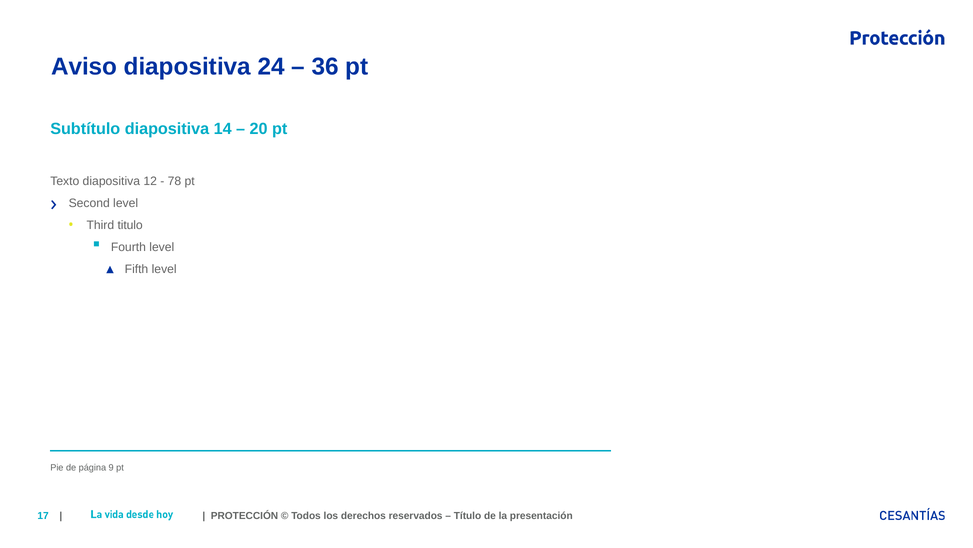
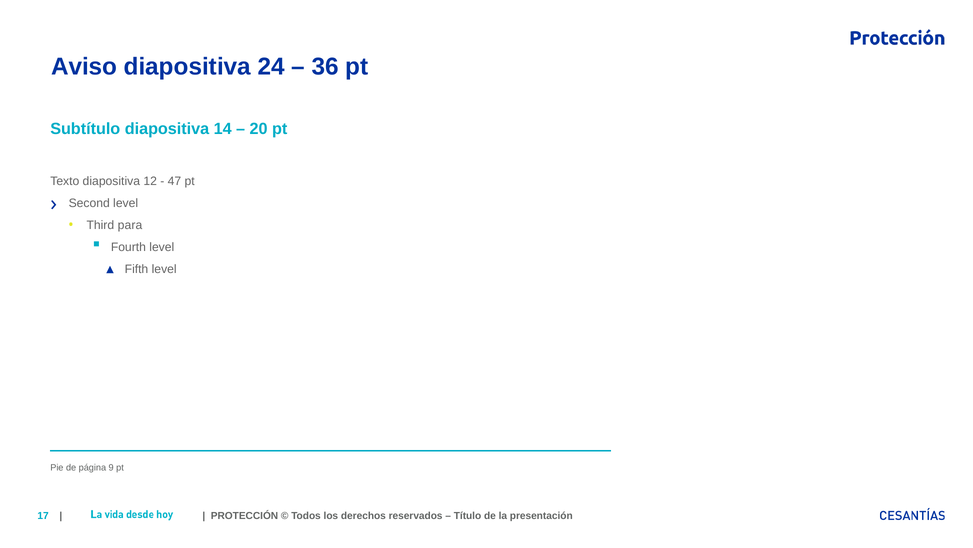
78: 78 -> 47 (174, 181)
titulo: titulo -> para (130, 225)
